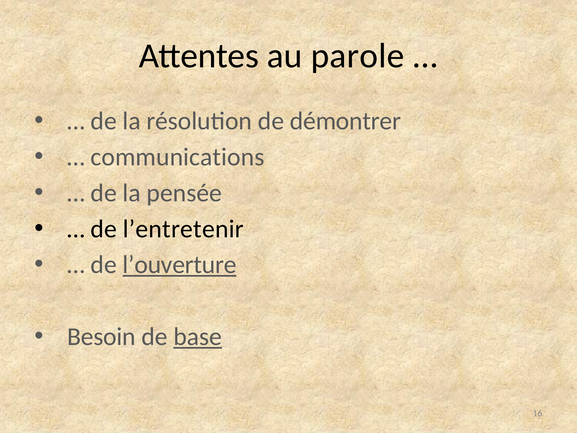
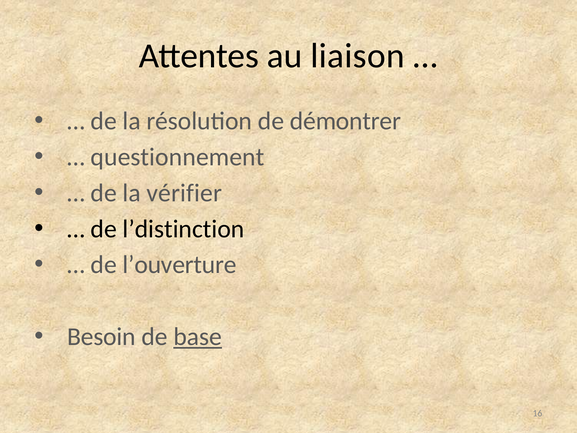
parole: parole -> liaison (358, 56)
communications: communications -> questionnement (177, 157)
pensée: pensée -> vérifier (184, 193)
l’entretenir: l’entretenir -> l’distinction (183, 229)
l’ouverture underline: present -> none (180, 265)
